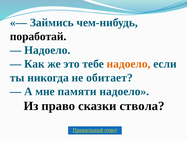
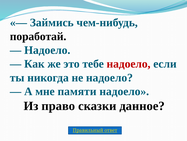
надоело colour: orange -> red (129, 64)
не обитает: обитает -> надоело (110, 77)
ствола: ствола -> данное (142, 105)
